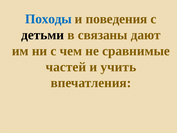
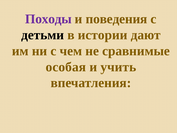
Походы colour: blue -> purple (48, 19)
связаны: связаны -> истории (103, 35)
частей: частей -> особая (66, 67)
